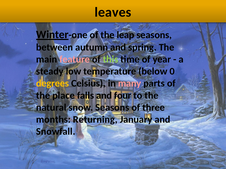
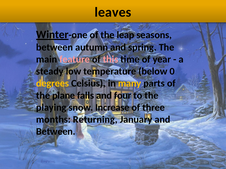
this colour: light green -> pink (111, 59)
many colour: pink -> yellow (130, 84)
place: place -> plane (64, 96)
natural: natural -> playing (51, 108)
snow Seasons: Seasons -> Increase (112, 108)
Snowfall: Snowfall -> Between (56, 132)
